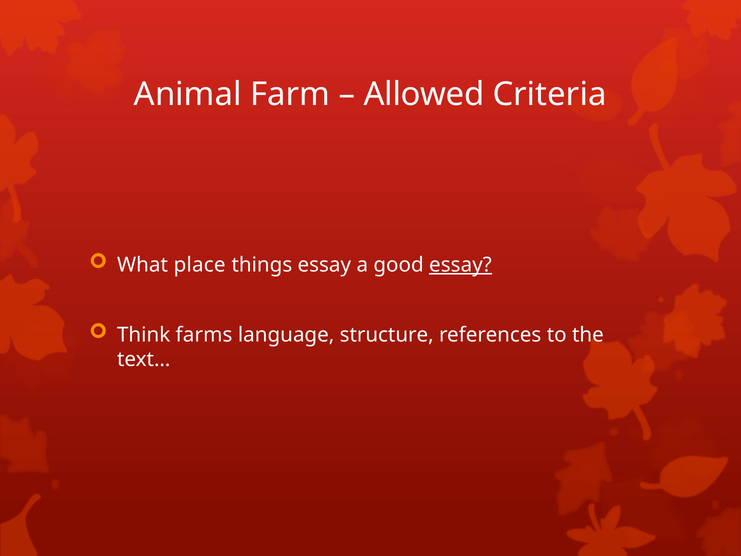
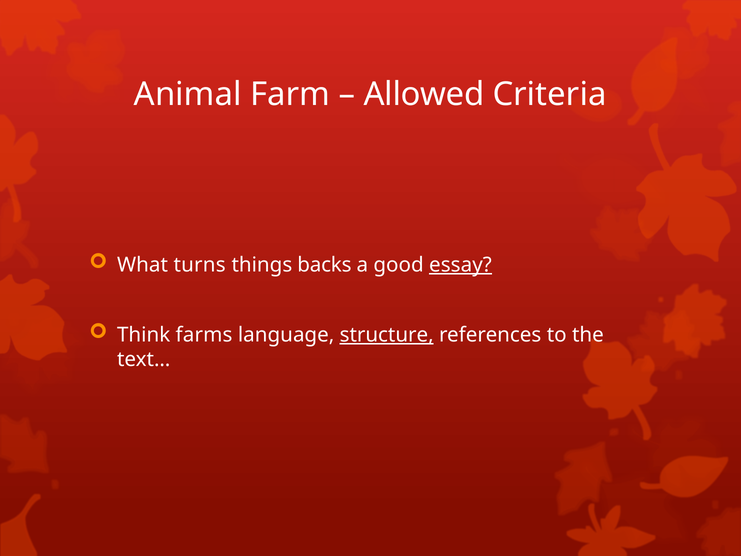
place: place -> turns (200, 265)
things essay: essay -> backs (324, 265)
structure underline: none -> present (387, 335)
